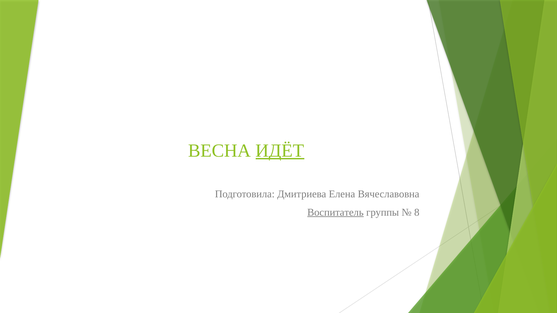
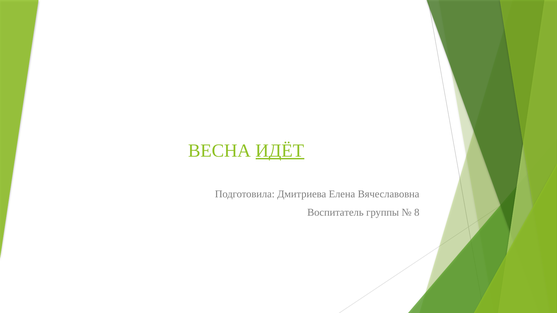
Воспитатель underline: present -> none (335, 212)
